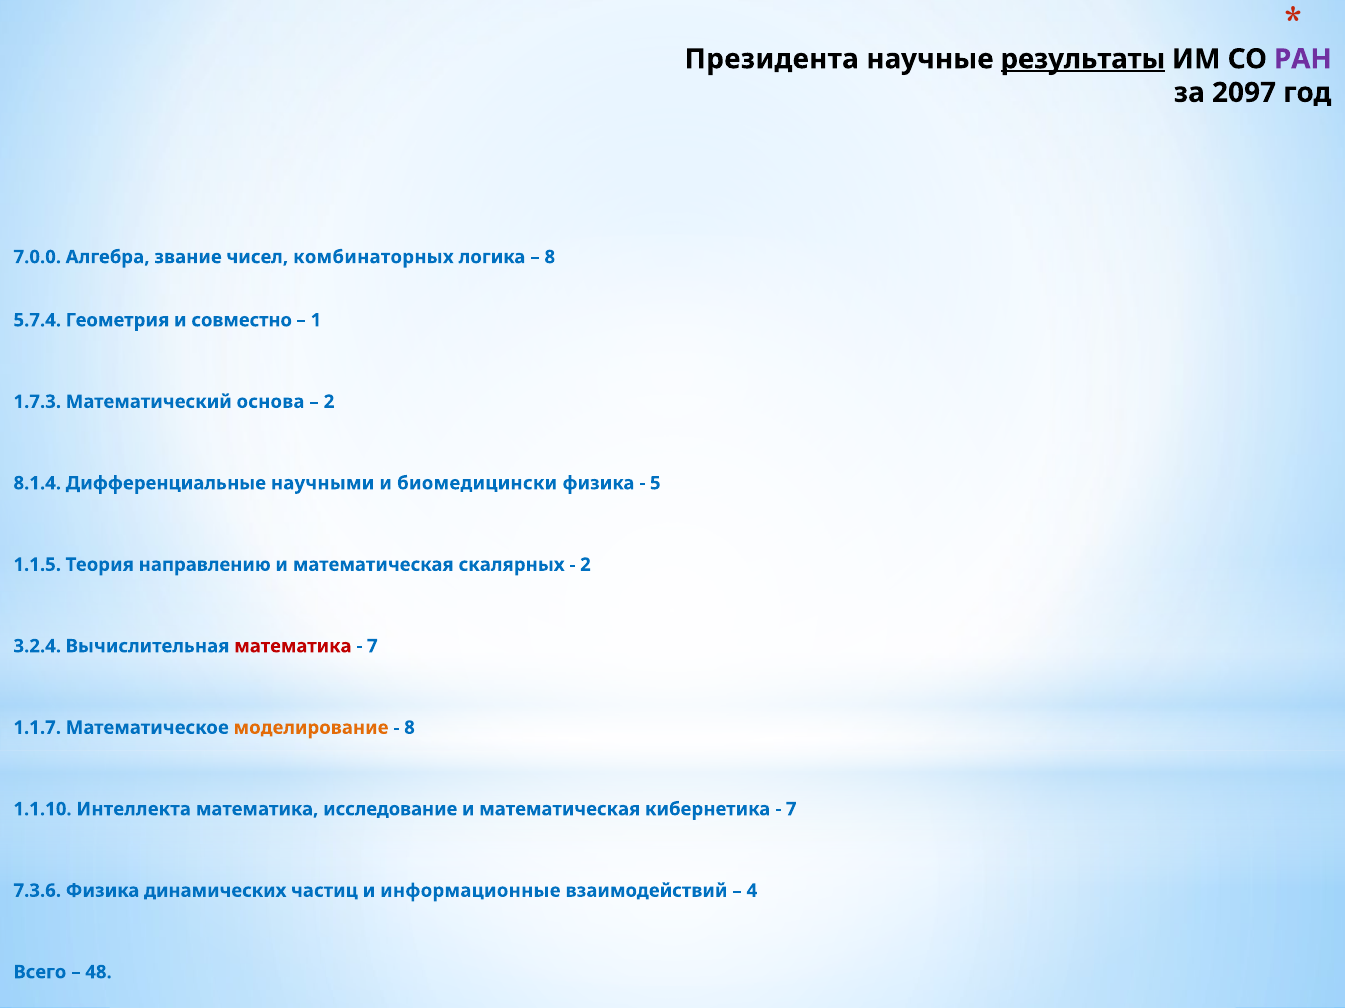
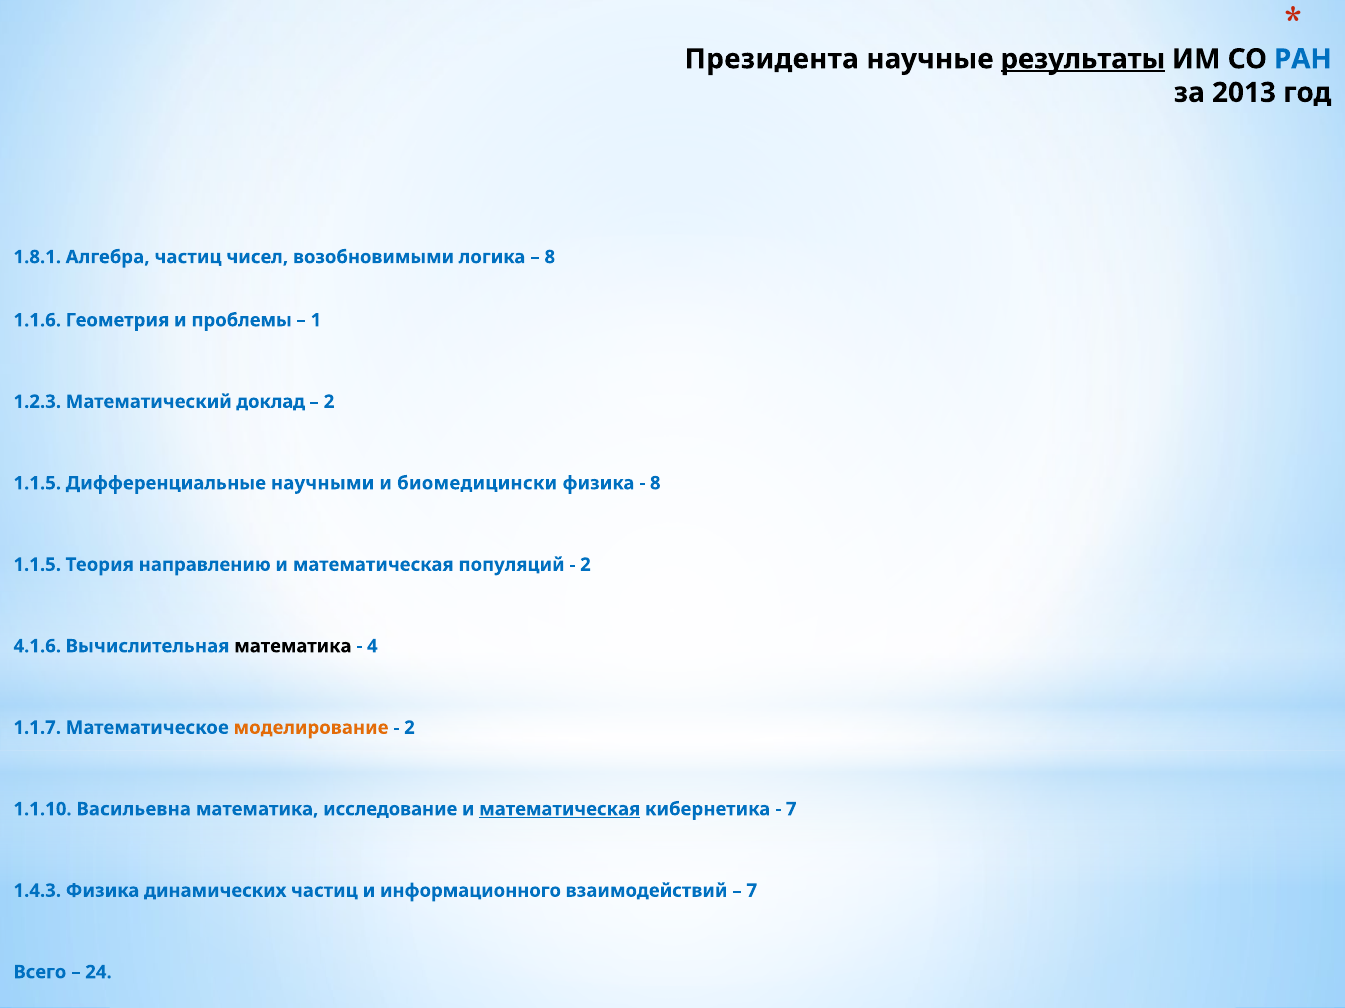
РАН colour: purple -> blue (1303, 59)
2097: 2097 -> 2013 (1244, 93)
7.0.0: 7.0.0 -> 1.8.1 (37, 257)
Алгебра звание: звание -> частиц (188, 257)
комбинаторных: комбинаторных -> возобновимыми (374, 257)
5.7.4: 5.7.4 -> 1.1.6 (37, 320)
совместно: совместно -> проблемы (242, 320)
1.7.3: 1.7.3 -> 1.2.3 (37, 402)
основа: основа -> доклад (271, 402)
8.1.4: 8.1.4 -> 1.1.5 (37, 484)
5: 5 -> 8 (655, 484)
скалярных: скалярных -> популяций (512, 565)
3.2.4: 3.2.4 -> 4.1.6 (37, 647)
математика colour: red -> black (293, 647)
7: 7 -> 4 (372, 647)
8: 8 -> 2 (409, 728)
Интеллекта: Интеллекта -> Васильевна (134, 810)
математическая underline: none -> present (560, 810)
7.3.6: 7.3.6 -> 1.4.3 (37, 891)
информационные: информационные -> информационного (470, 891)
4: 4 -> 7 (752, 891)
48: 48 -> 24 (98, 973)
